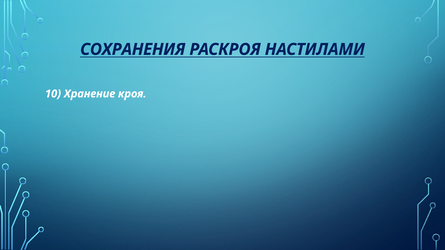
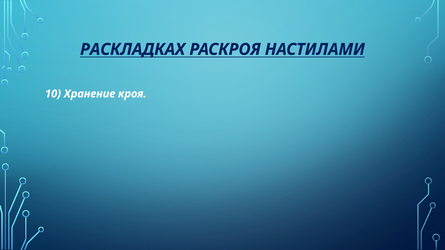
СОХРАНЕНИЯ: СОХРАНЕНИЯ -> РАСКЛАДКАХ (133, 49)
